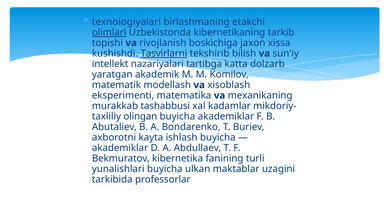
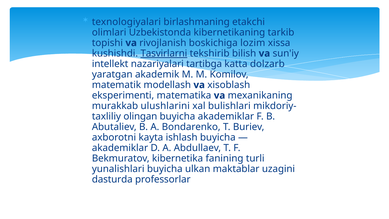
olimlari underline: present -> none (109, 32)
jaxon: jaxon -> lozim (253, 43)
tashabbusi: tashabbusi -> ulushlarini (165, 106)
kadamlar: kadamlar -> bulishlari (229, 106)
tarkibida: tarkibida -> dasturda (112, 179)
